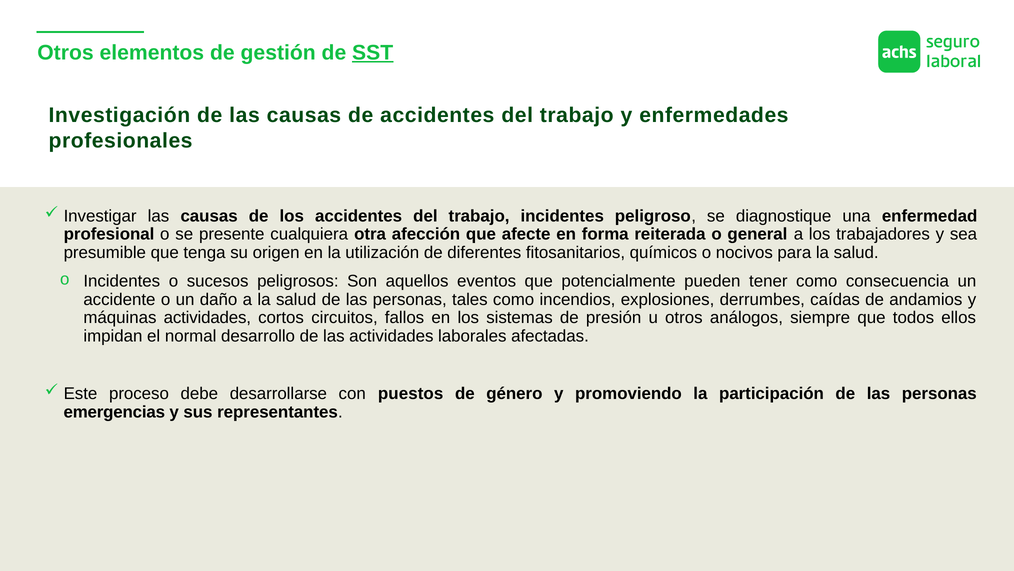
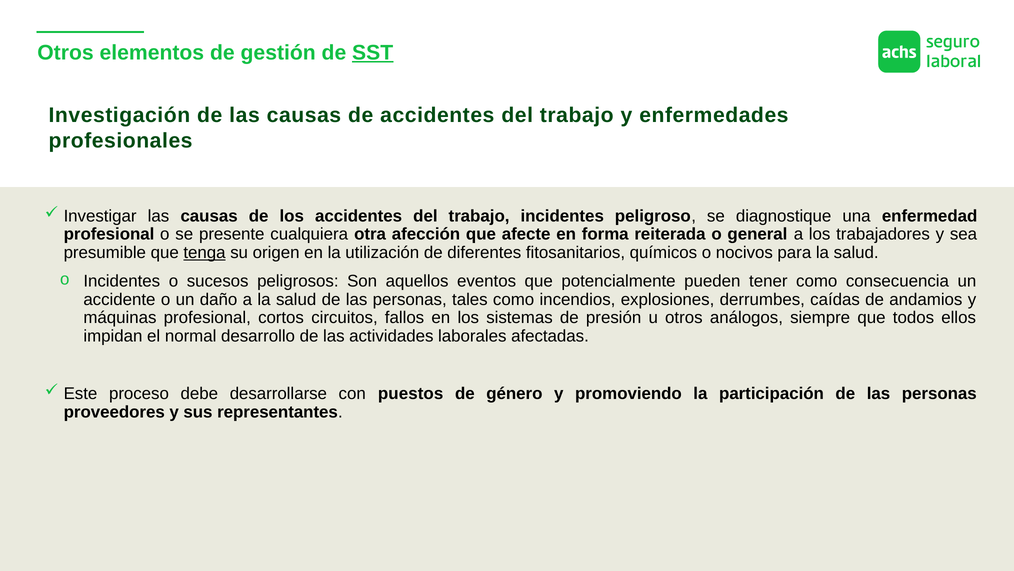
tenga underline: none -> present (205, 252)
máquinas actividades: actividades -> profesional (207, 318)
emergencias: emergencias -> proveedores (114, 412)
